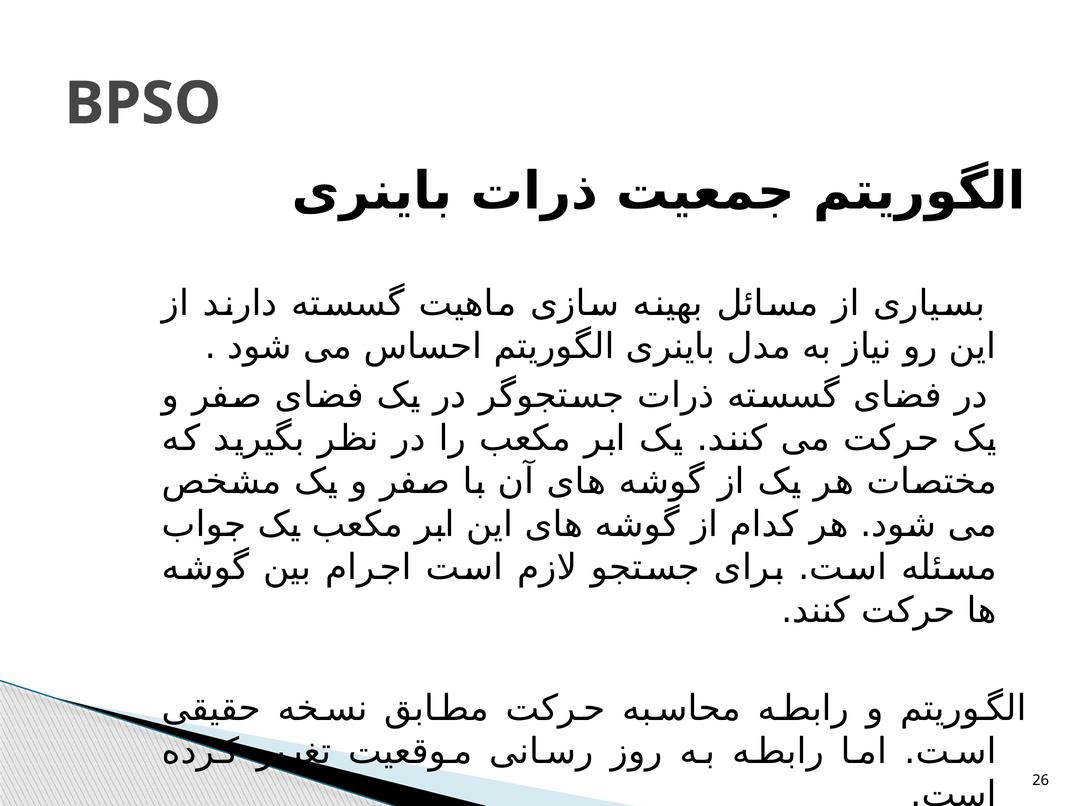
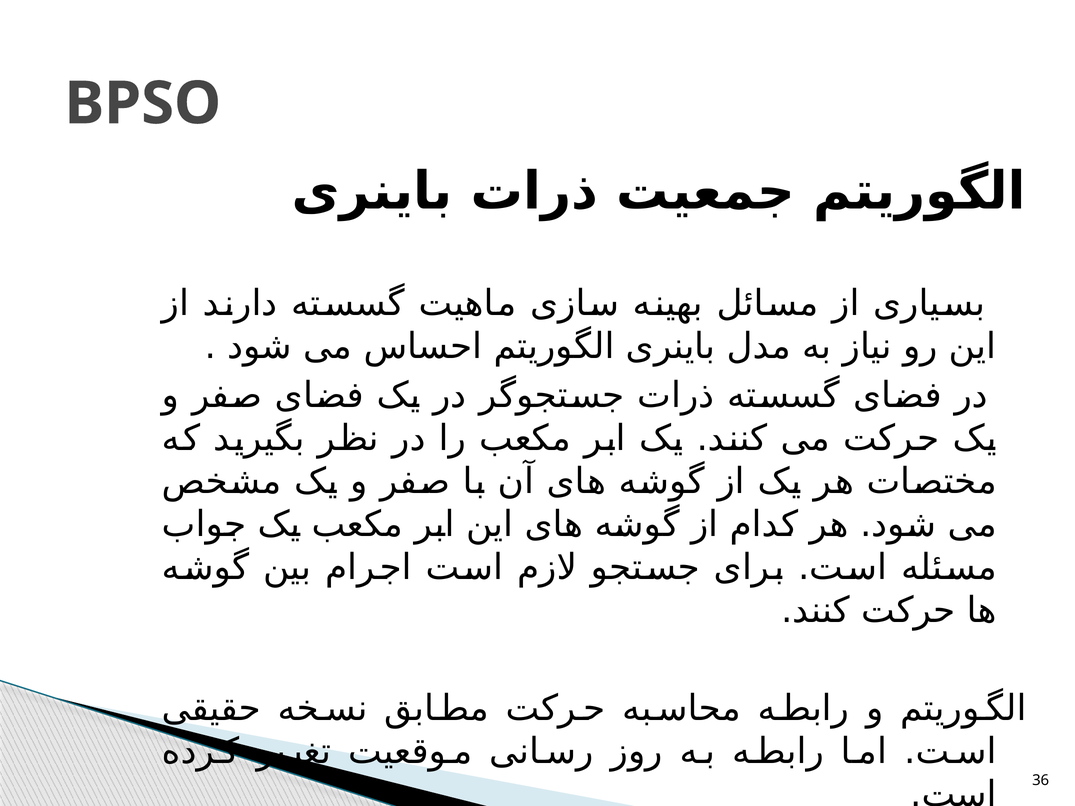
26: 26 -> 36 (1041, 781)
